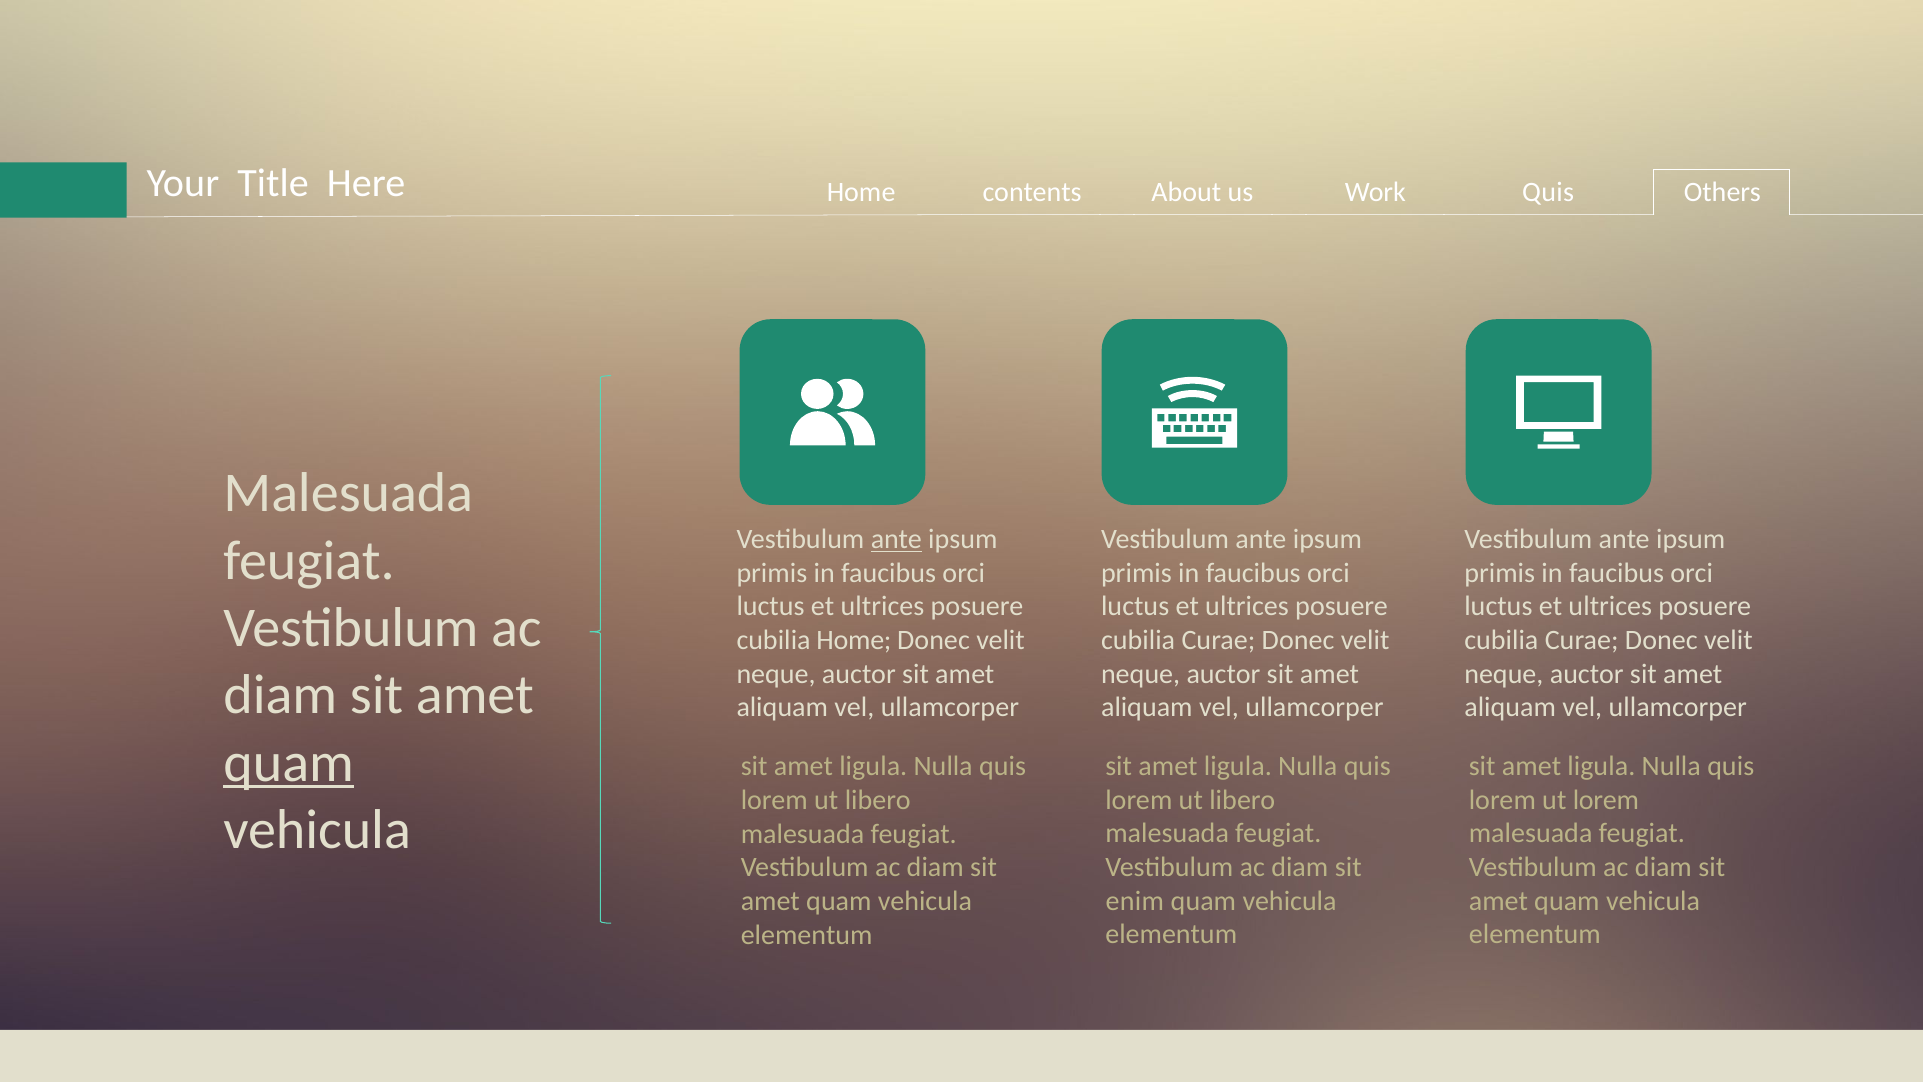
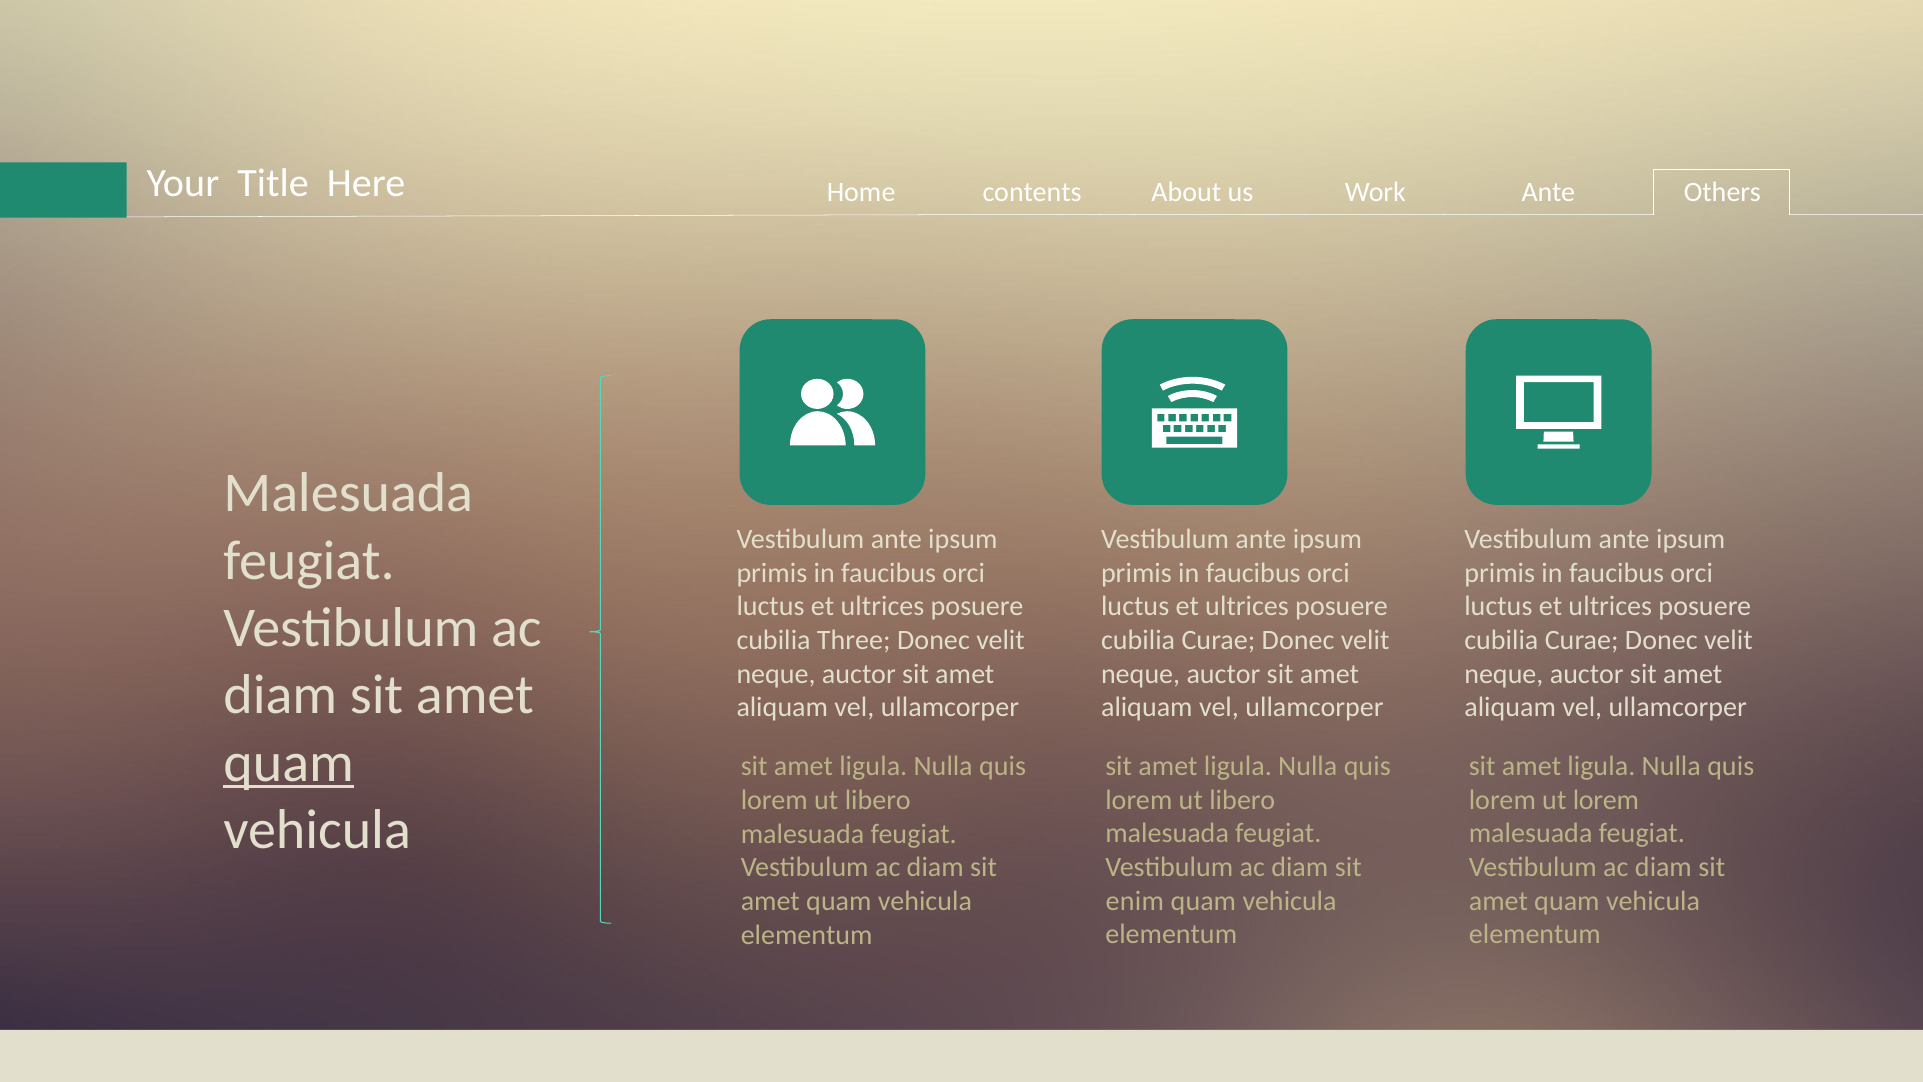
Work Quis: Quis -> Ante (1548, 192)
ante underline: present -> none (896, 539)
cubilia Home: Home -> Three (854, 640)
